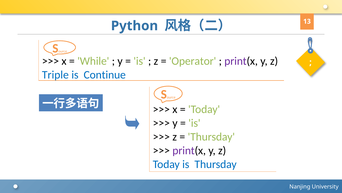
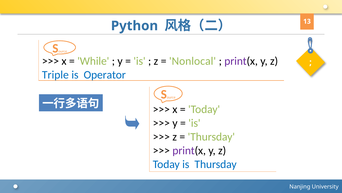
Operator: Operator -> Nonlocal (193, 61)
Continue: Continue -> Operator (105, 75)
